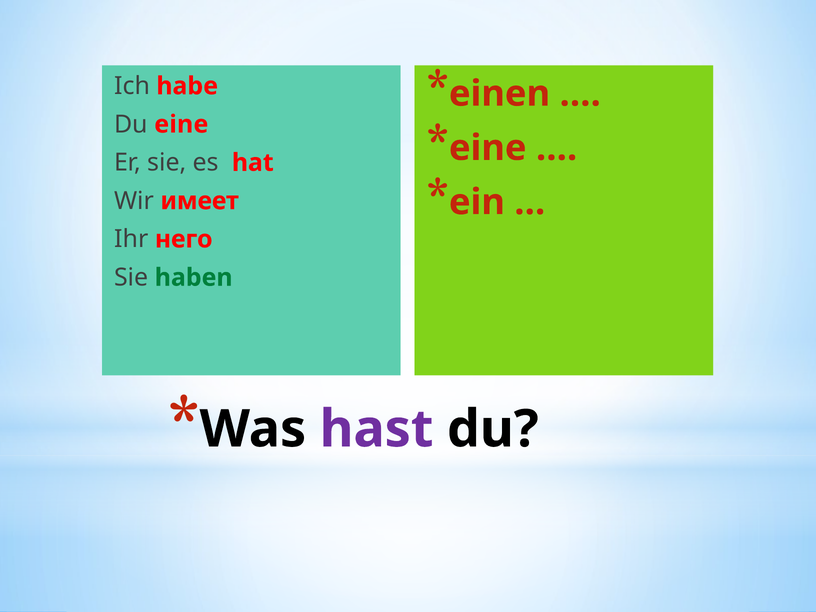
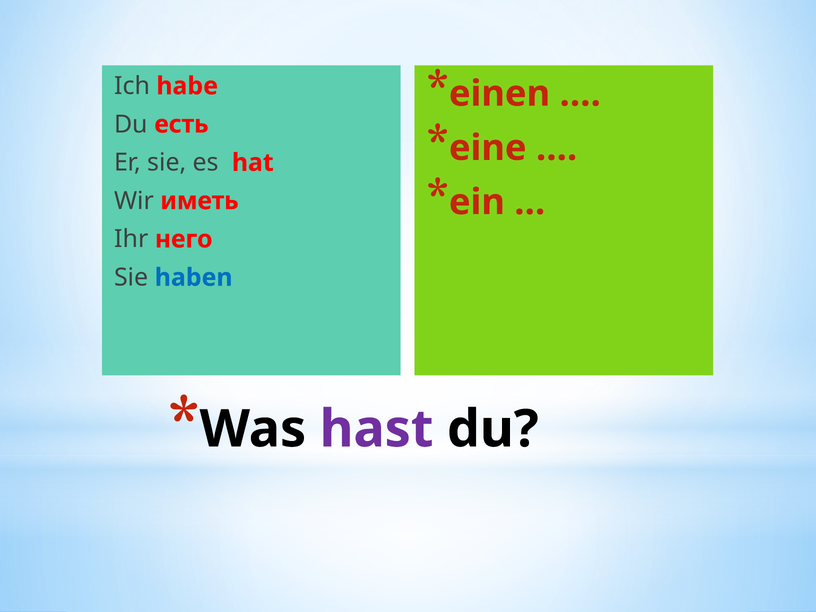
Du eine: eine -> есть (181, 124)
имеет: имеет -> иметь (199, 201)
haben colour: green -> blue (194, 278)
